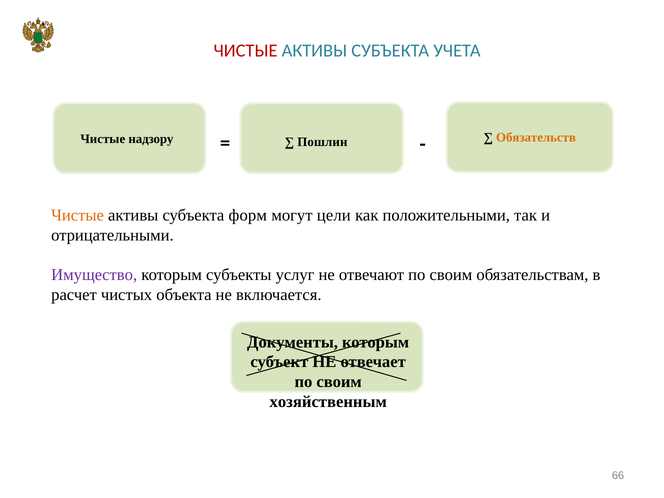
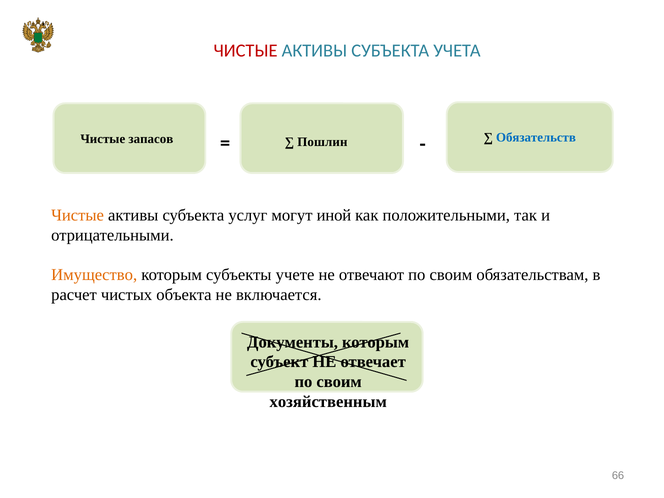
надзору: надзору -> запасов (151, 139)
Обязательств colour: orange -> blue (536, 138)
форм: форм -> услуг (248, 215)
цели: цели -> иной (334, 215)
Имущество colour: purple -> orange (94, 275)
услуг: услуг -> учете (295, 275)
